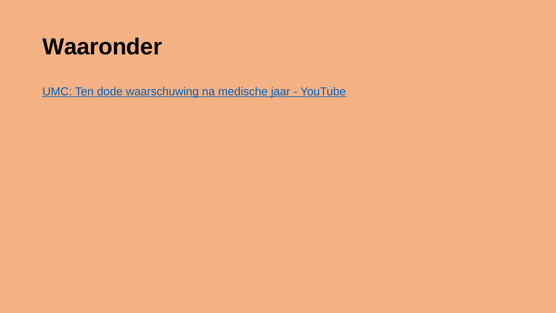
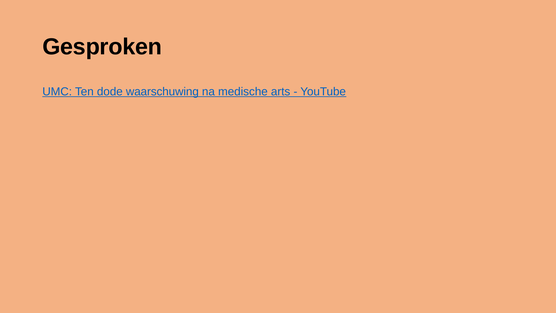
Waaronder: Waaronder -> Gesproken (102, 47)
jaar: jaar -> arts (281, 92)
